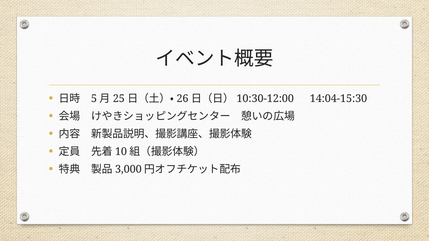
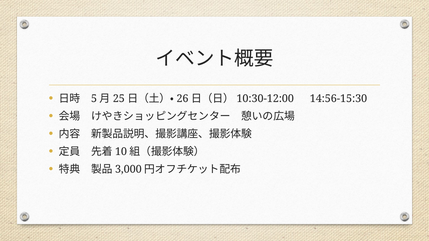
14:04-15:30: 14:04-15:30 -> 14:56-15:30 (338, 99)
